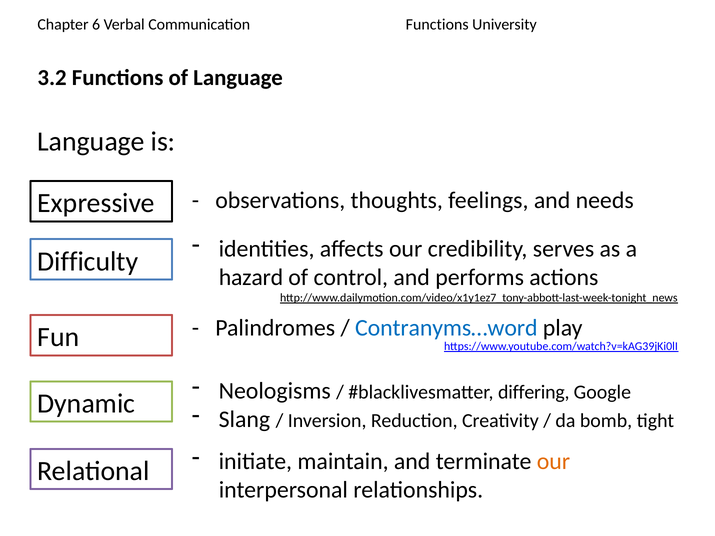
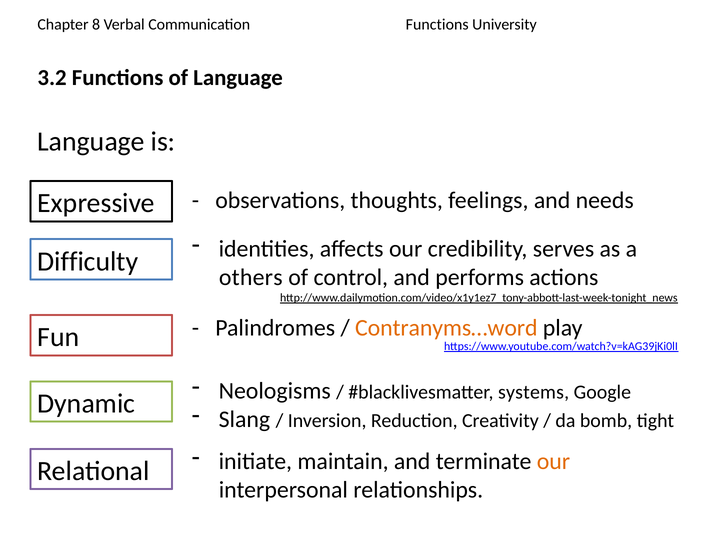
6: 6 -> 8 (96, 24)
hazard: hazard -> others (251, 277)
Contranyms…word colour: blue -> orange (446, 328)
differing: differing -> systems (534, 392)
